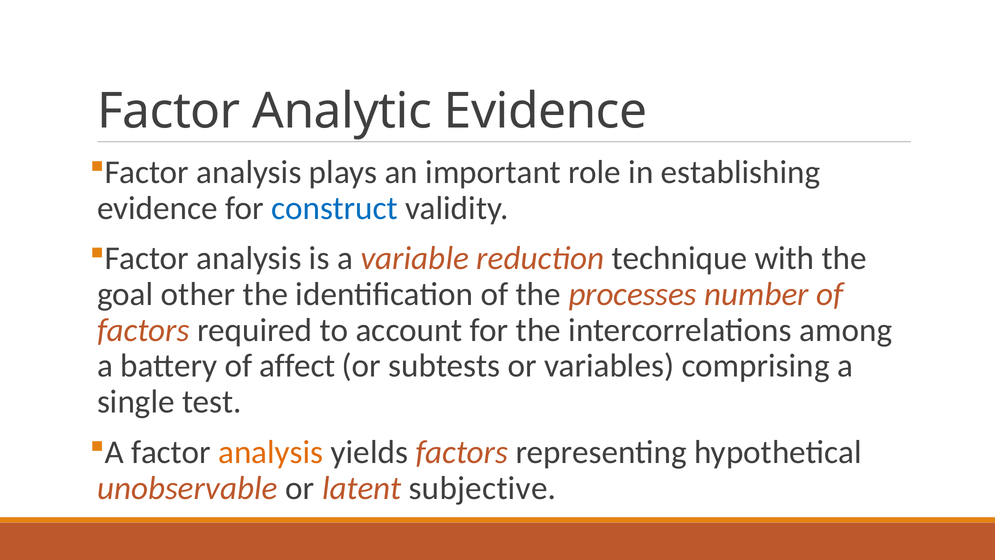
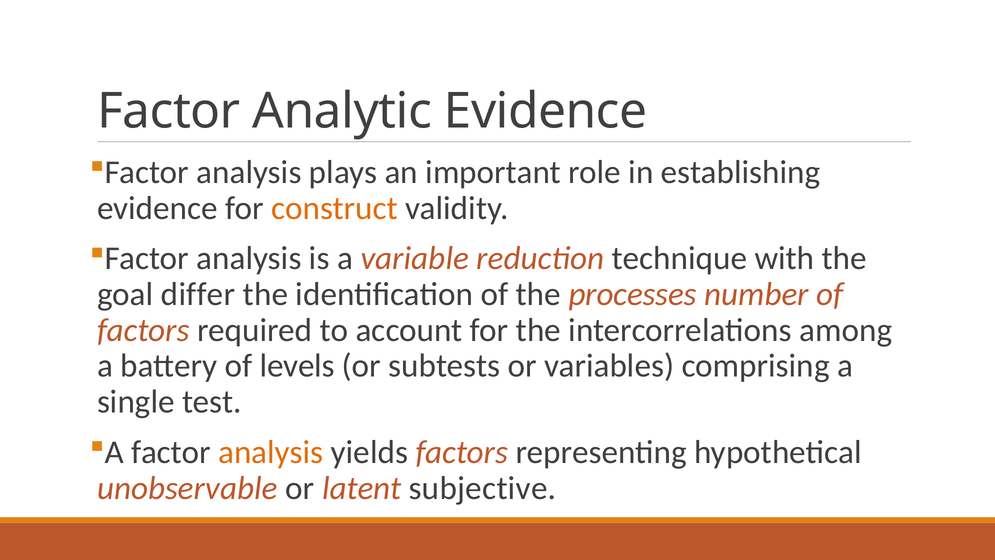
construct colour: blue -> orange (335, 208)
other: other -> differ (198, 294)
affect: affect -> levels (297, 366)
